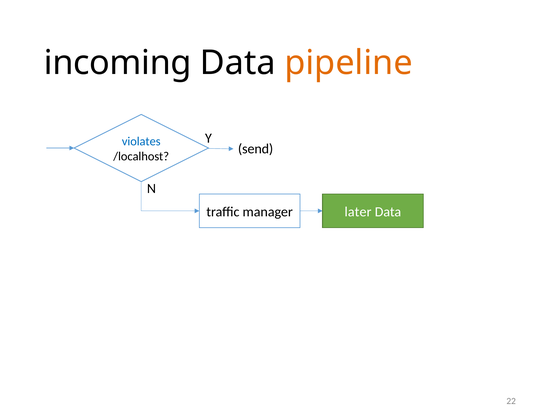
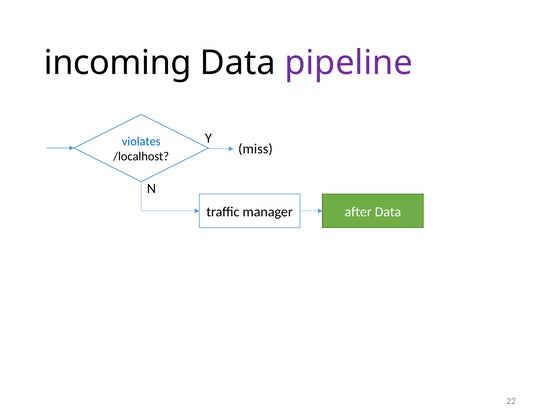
pipeline colour: orange -> purple (349, 63)
send: send -> miss (255, 149)
later: later -> after (358, 212)
